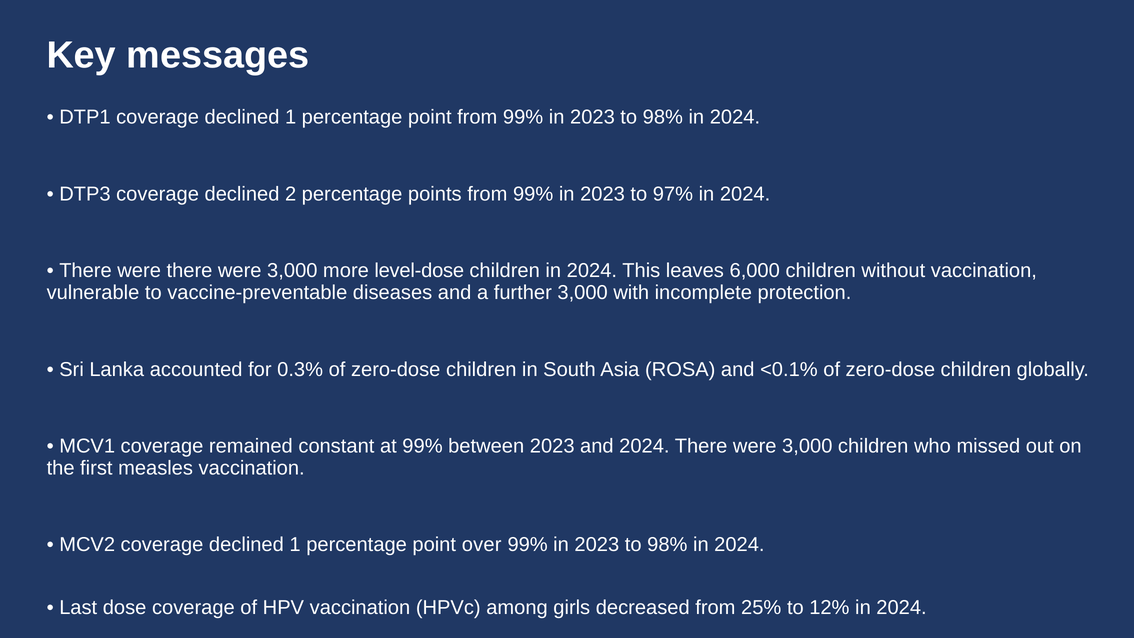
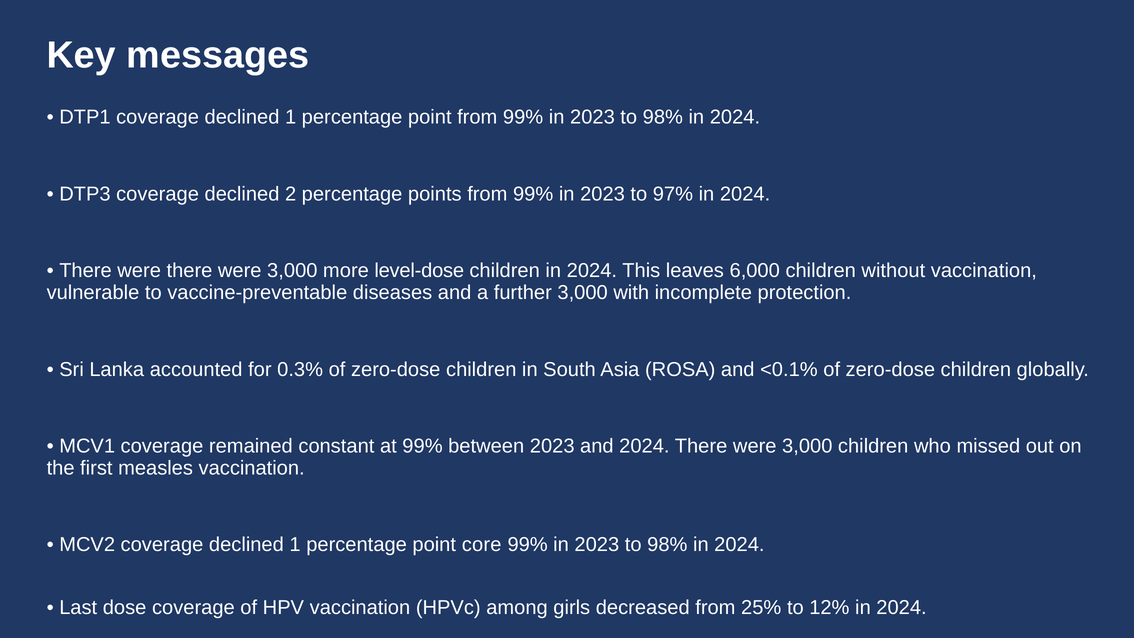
over: over -> core (482, 545)
